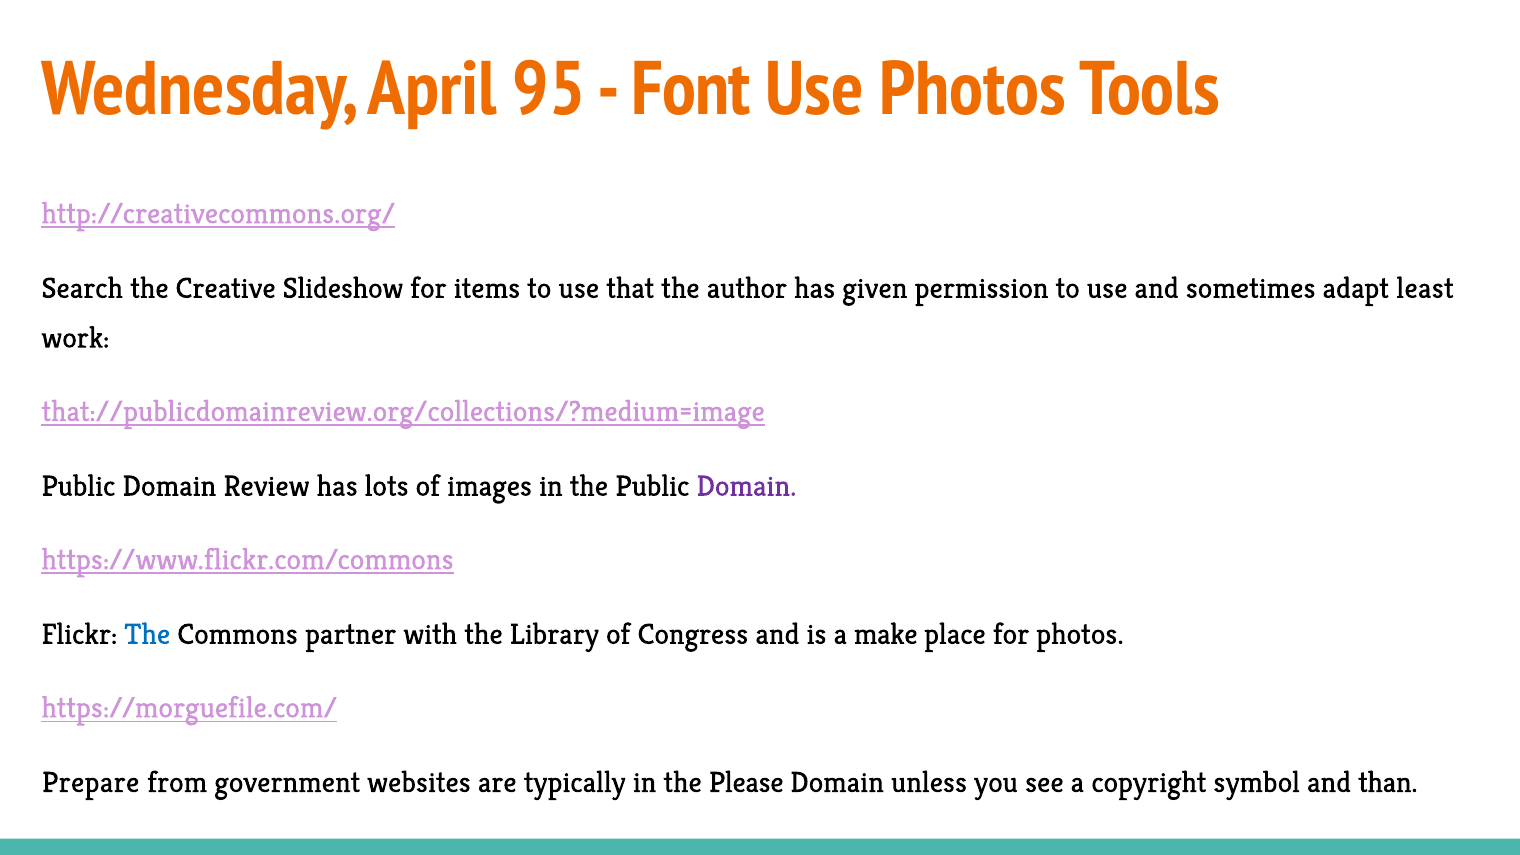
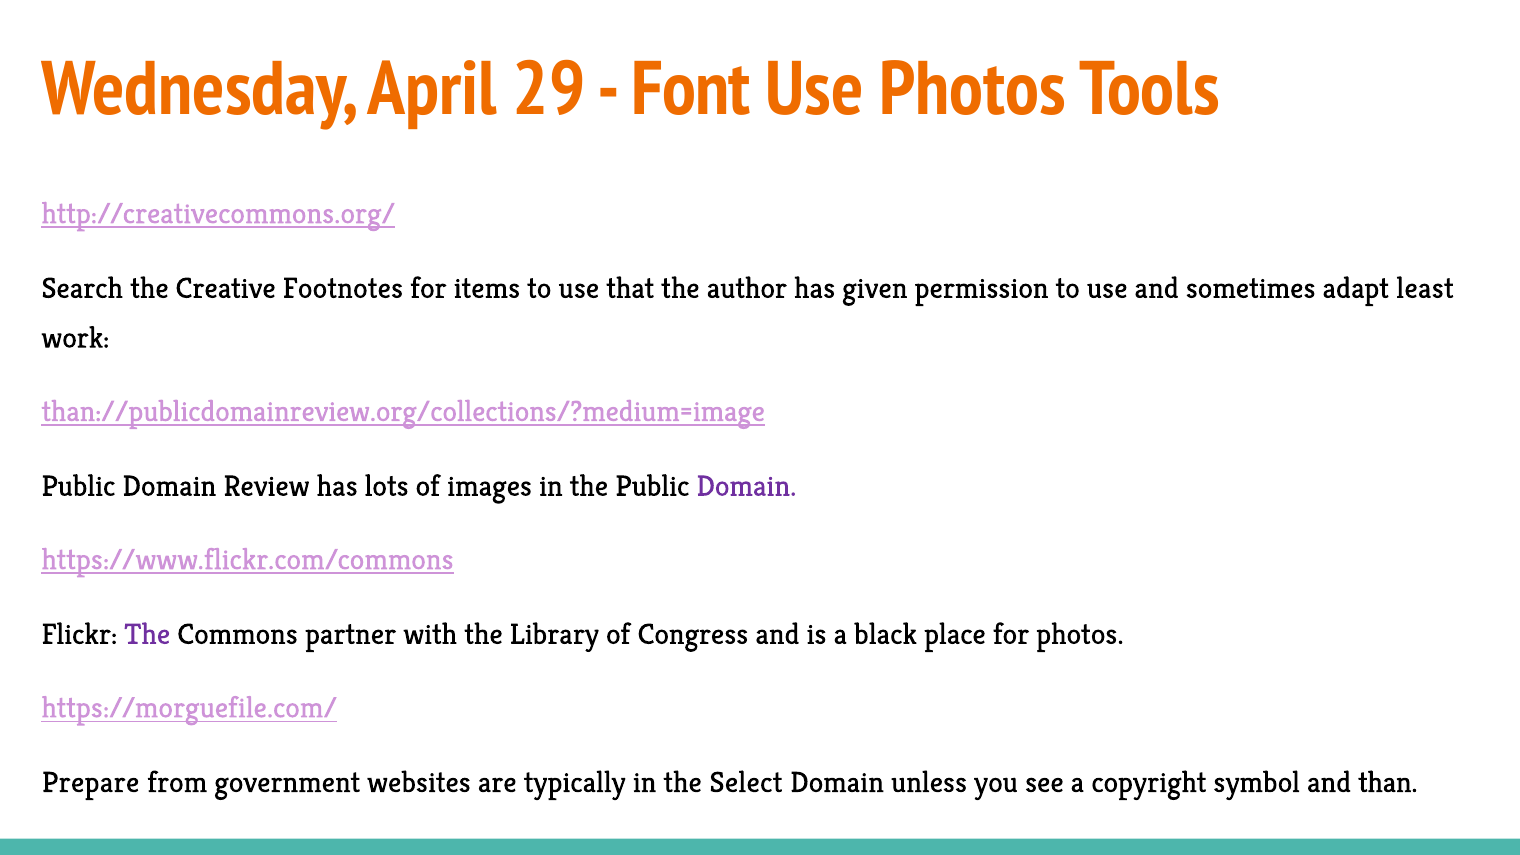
95: 95 -> 29 (549, 89)
Slideshow: Slideshow -> Footnotes (343, 288)
that://publicdomainreview.org/collections/?medium=image: that://publicdomainreview.org/collections/?medium=image -> than://publicdomainreview.org/collections/?medium=image (403, 411)
The colour: blue -> purple (147, 634)
make: make -> black (886, 634)
Please: Please -> Select (746, 782)
